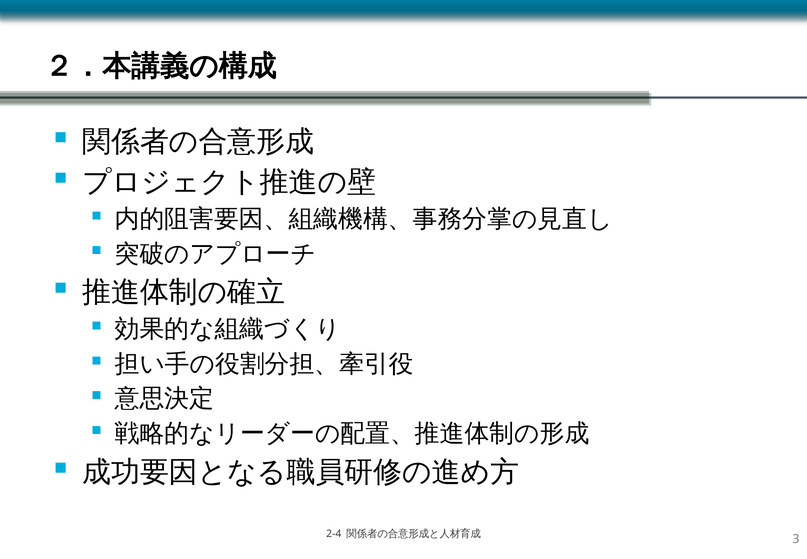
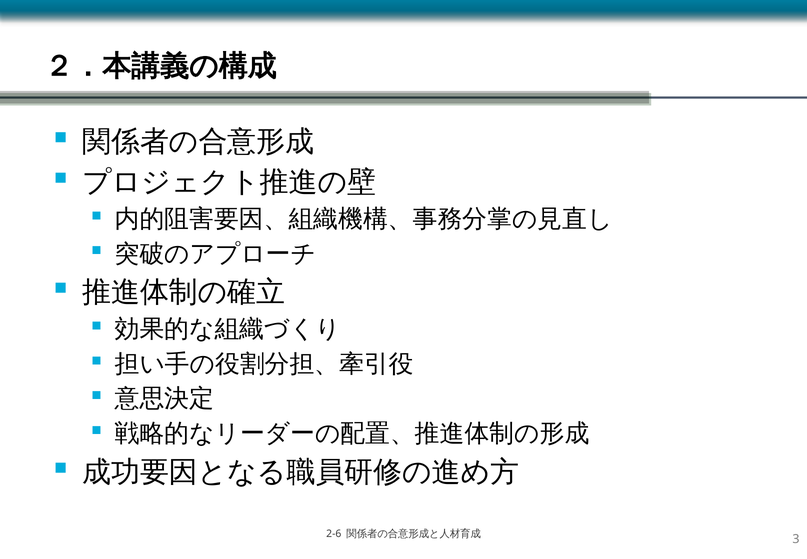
2-4: 2-4 -> 2-6 (334, 534)
